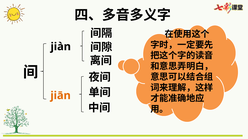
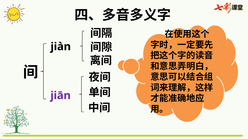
jiān colour: orange -> purple (61, 96)
